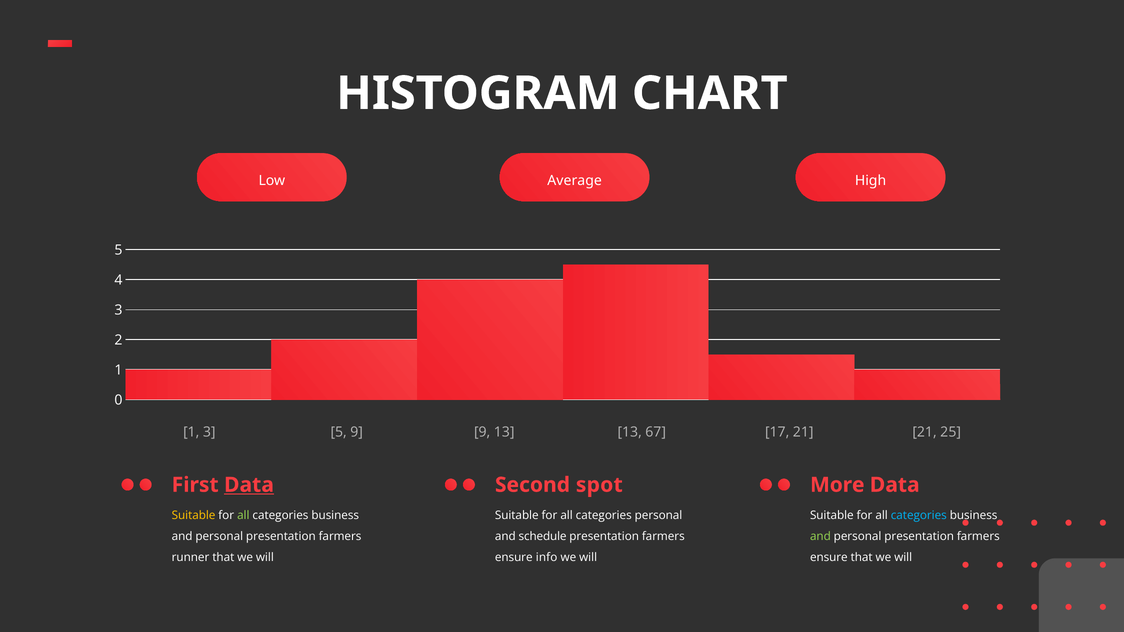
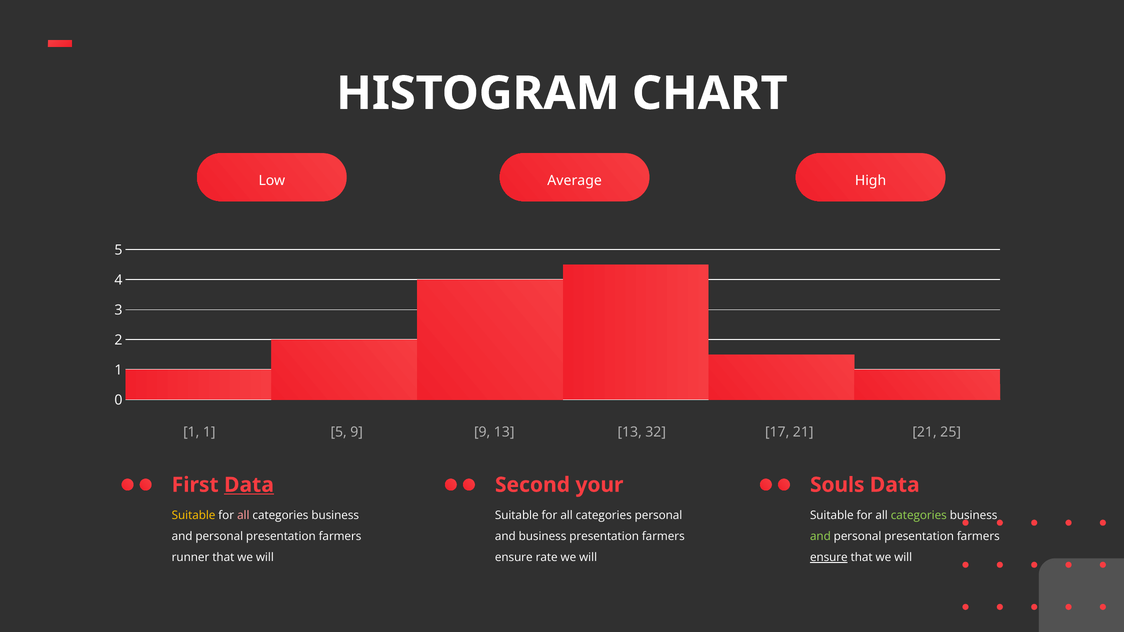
1 3: 3 -> 1 (209, 432)
67: 67 -> 32 (656, 432)
spot: spot -> your (599, 485)
More: More -> Souls (837, 485)
all colour: light green -> pink (243, 515)
categories colour: light blue -> light green (919, 515)
and schedule: schedule -> business (543, 537)
info: info -> rate (547, 558)
ensure underline: none -> present (829, 558)
